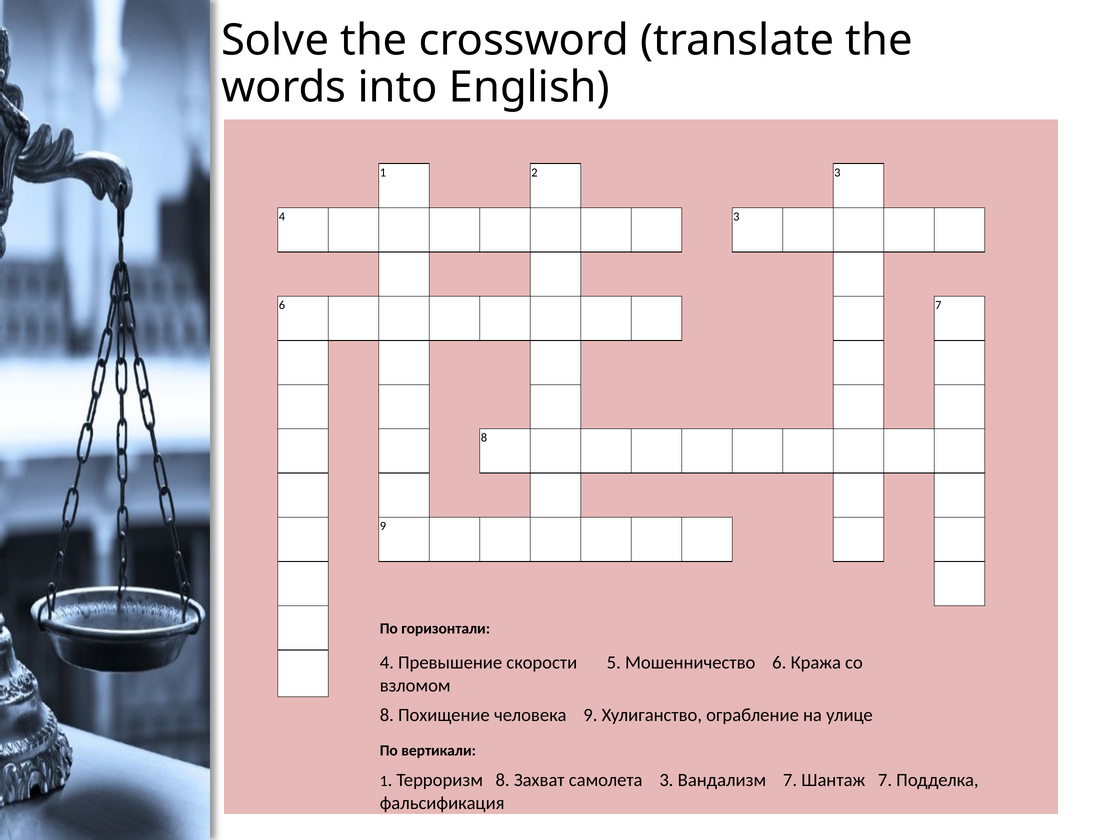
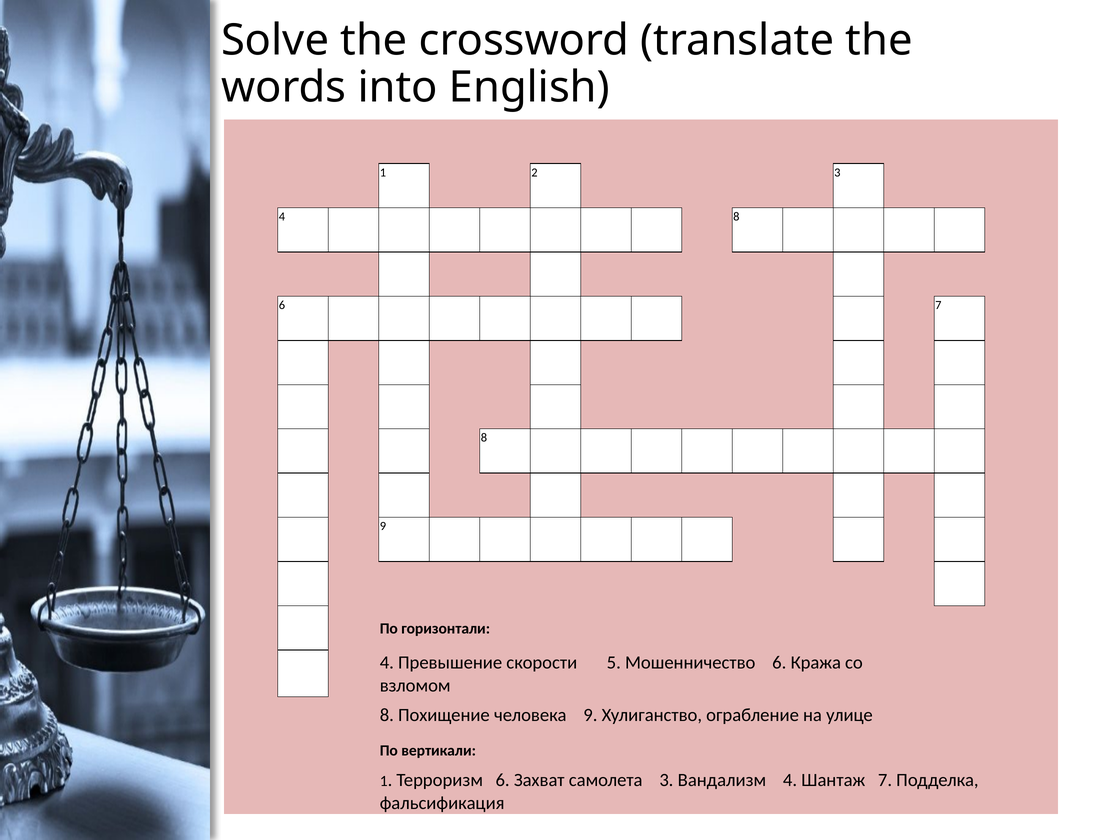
4 3: 3 -> 8 (736, 217)
Терроризм 8: 8 -> 6 (503, 780)
Вандализм 7: 7 -> 4 (790, 780)
